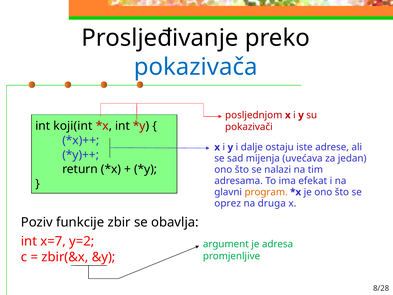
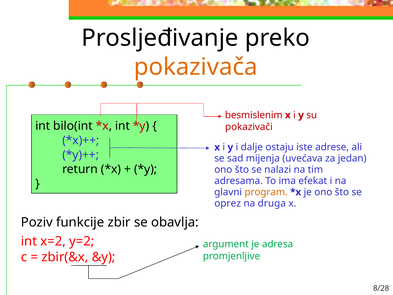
pokazivača colour: blue -> orange (196, 67)
posljednjom: posljednjom -> besmislenim (254, 115)
koji(int: koji(int -> bilo(int (73, 126)
x=7: x=7 -> x=2 (53, 241)
